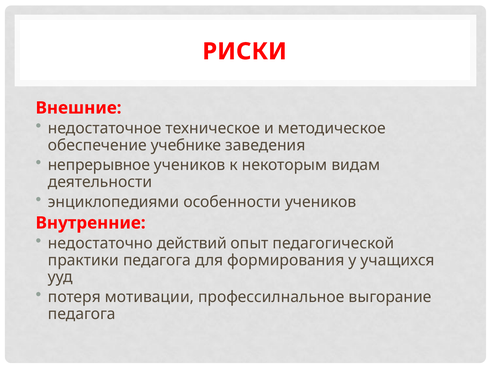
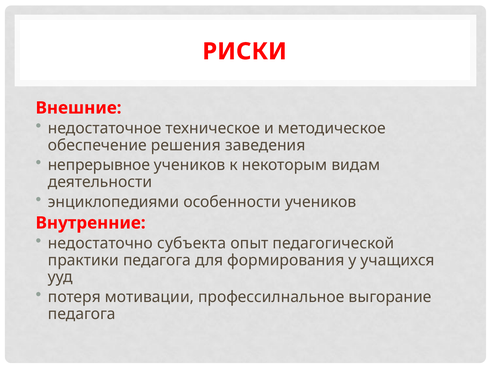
учебнике: учебнике -> решения (186, 145)
действий: действий -> субъекта (192, 243)
